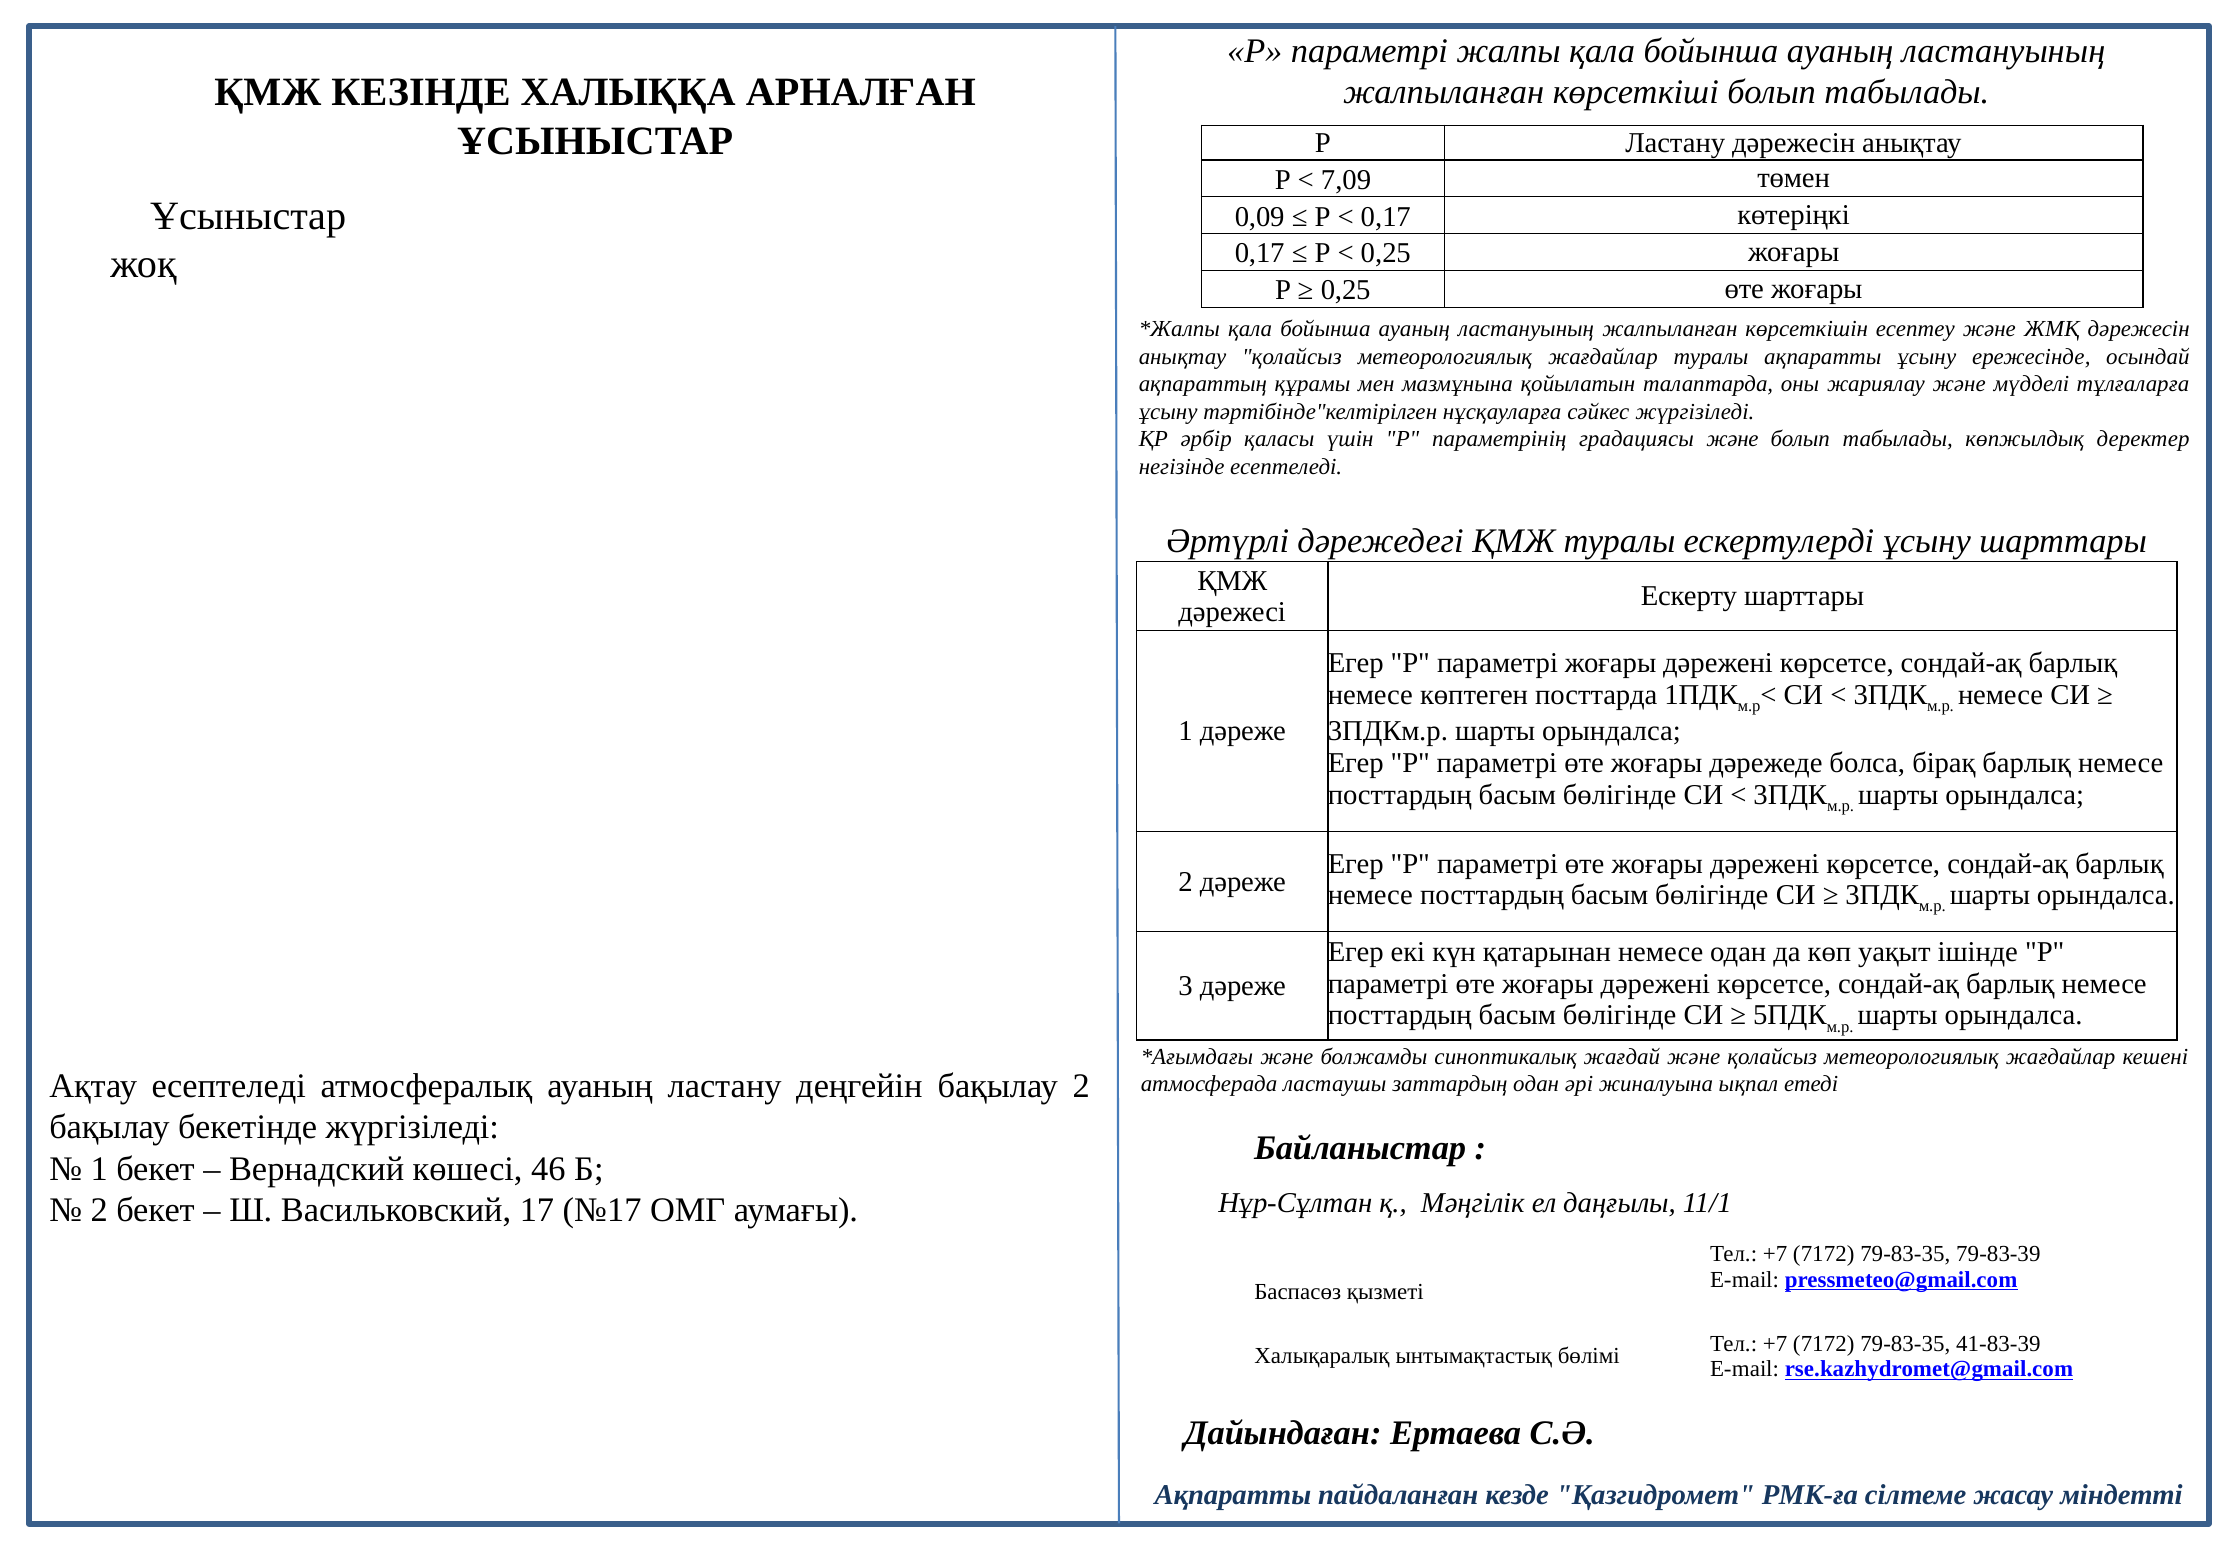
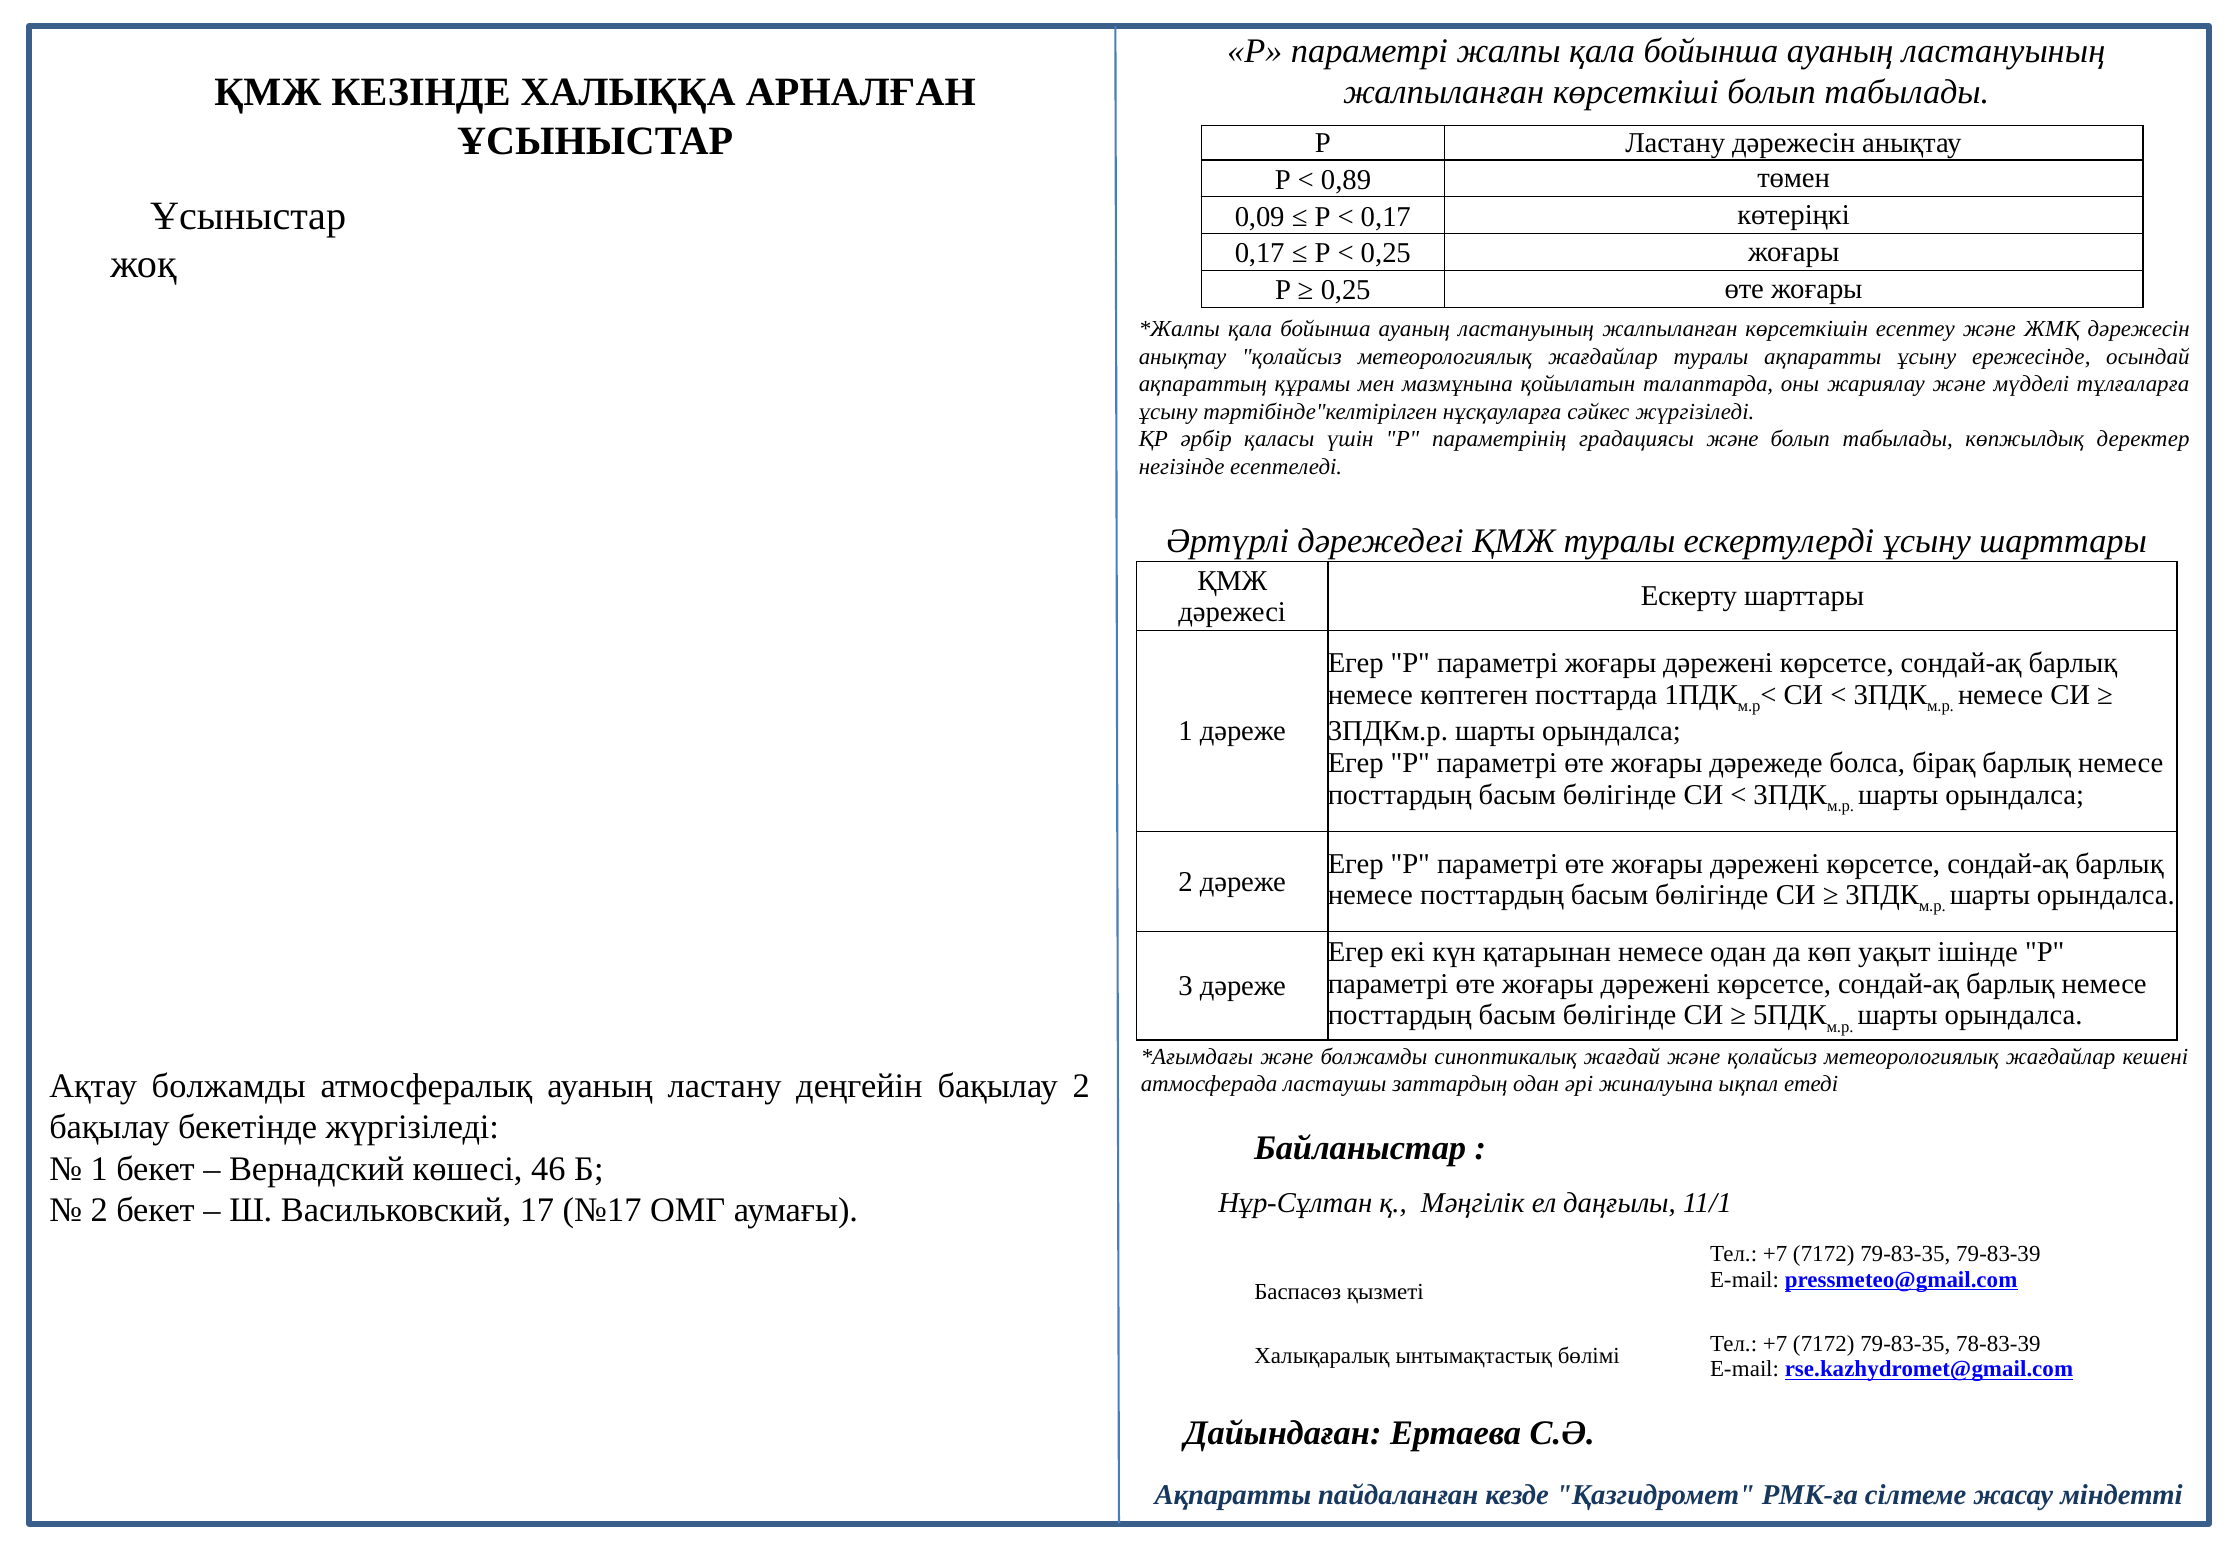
7,09: 7,09 -> 0,89 (1346, 180)
Ақтау есептеледі: есептеледі -> болжамды (229, 1086)
41-83-39: 41-83-39 -> 78-83-39 (1998, 1343)
